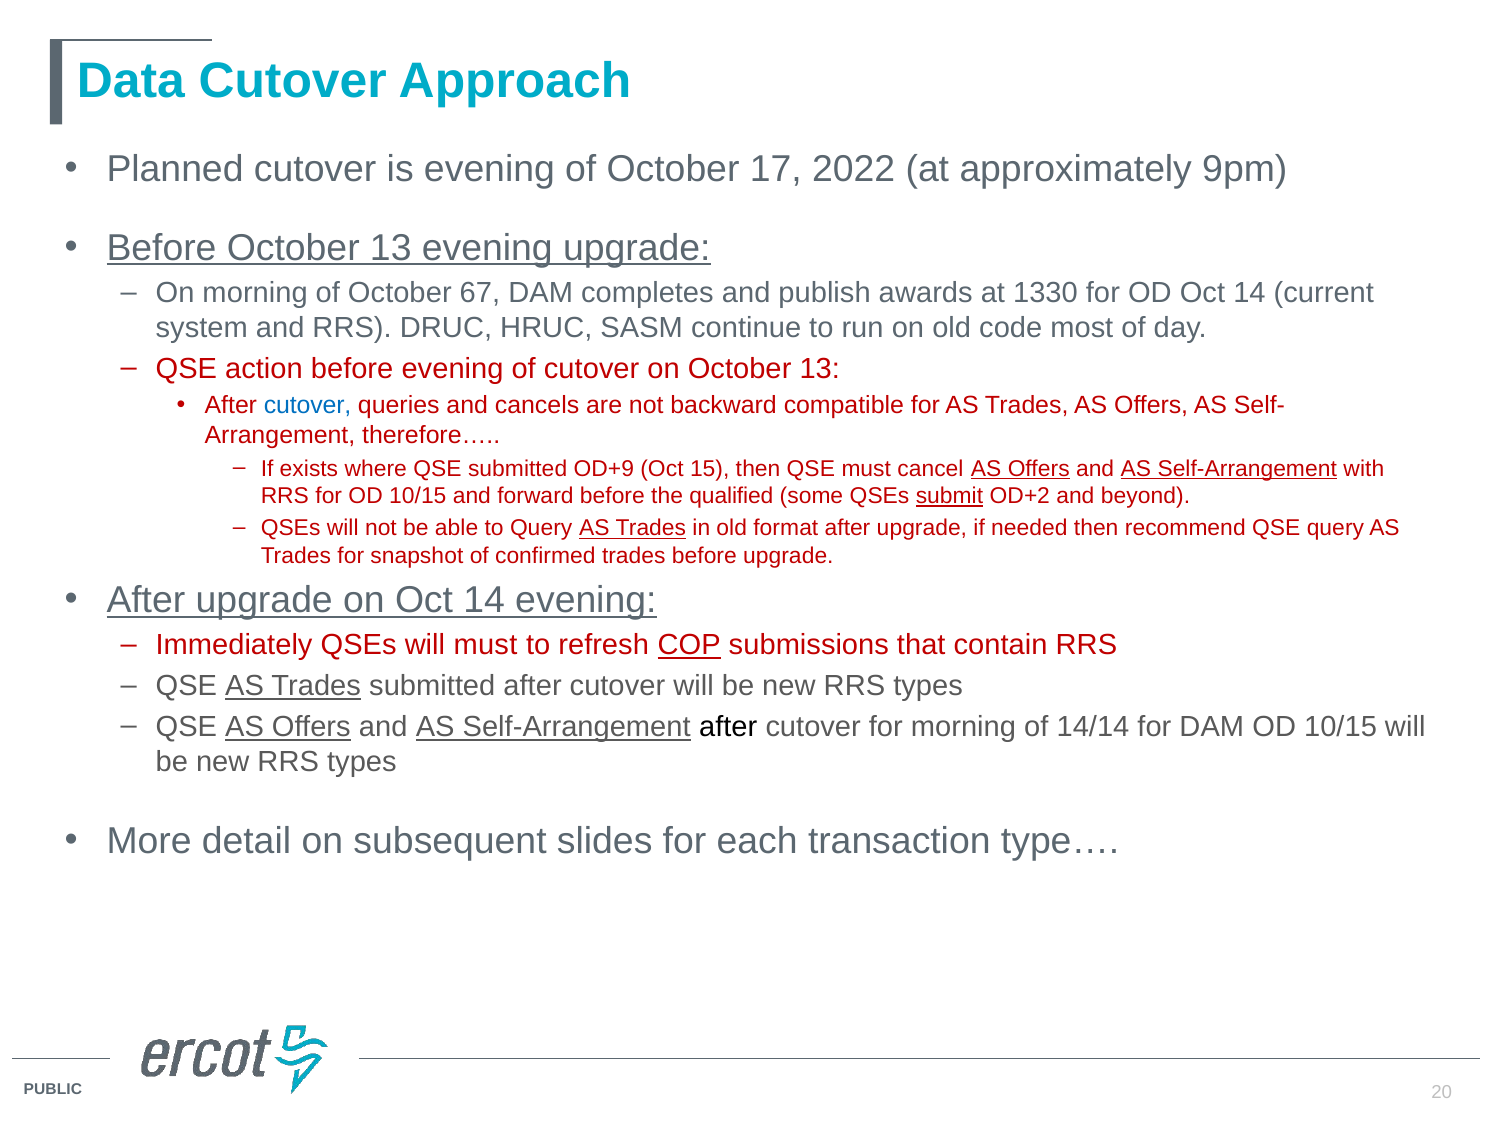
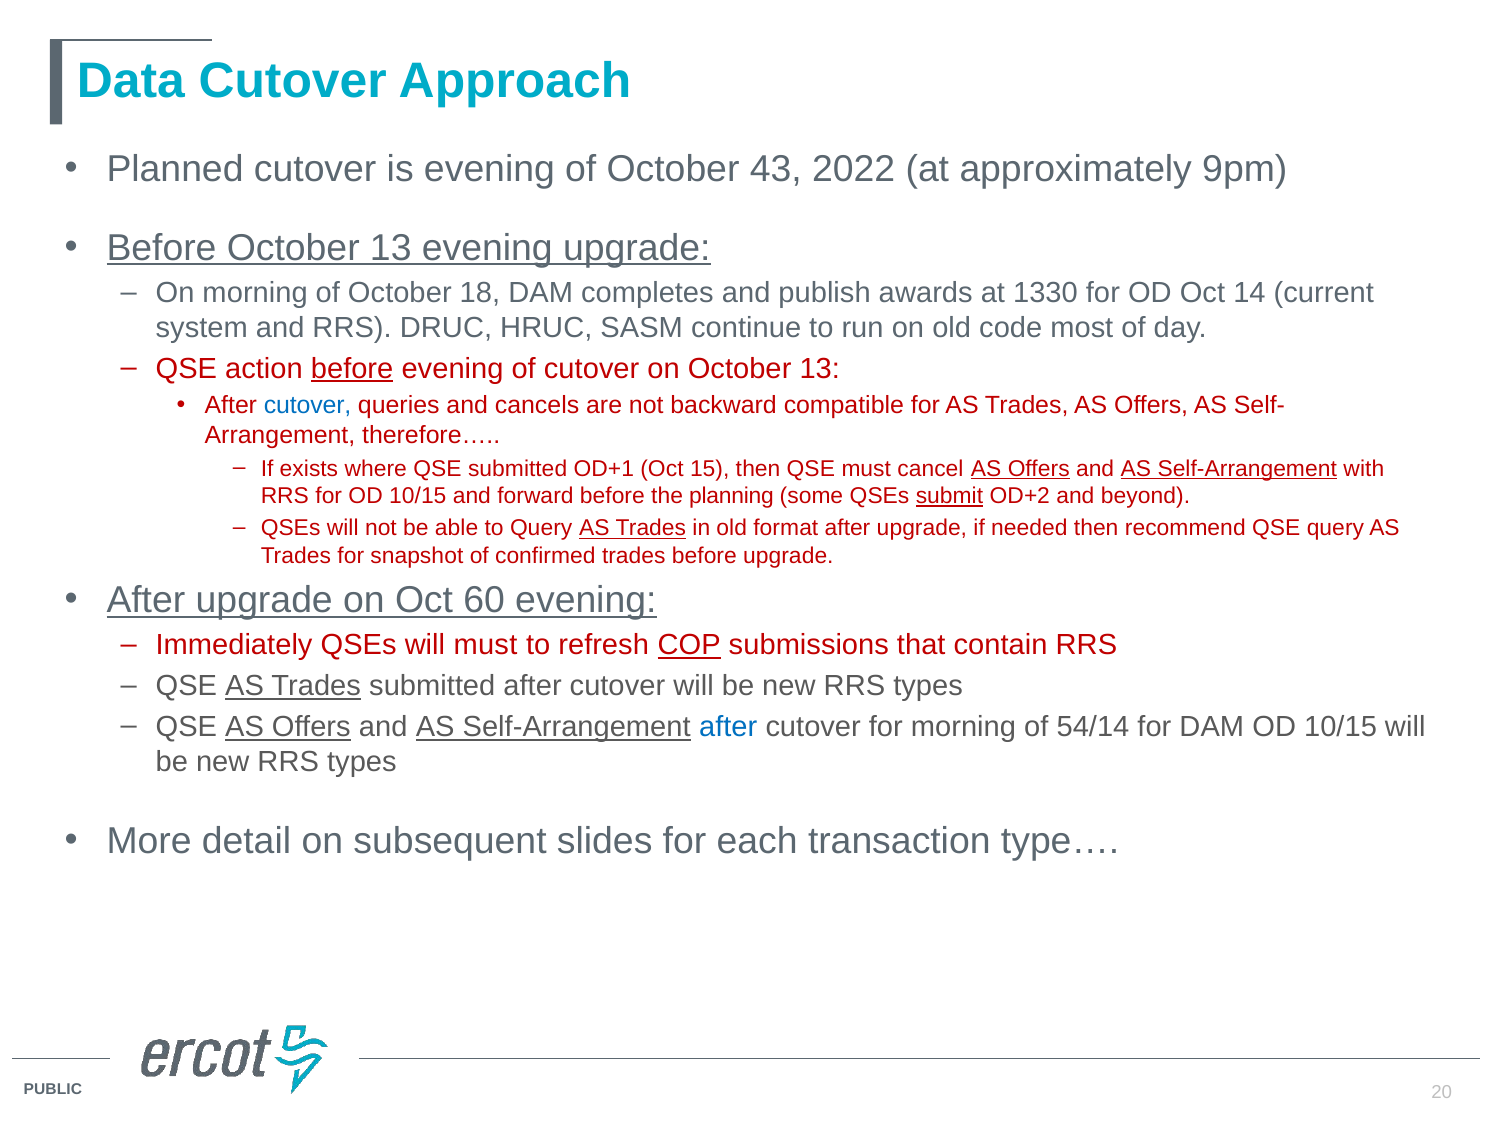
17: 17 -> 43 (776, 169)
67: 67 -> 18 (480, 293)
before underline: none -> present (352, 369)
OD+9: OD+9 -> OD+1 (604, 469)
qualified: qualified -> planning (731, 496)
on Oct 14: 14 -> 60 (484, 600)
after colour: black -> blue (728, 727)
14/14: 14/14 -> 54/14 (1093, 727)
